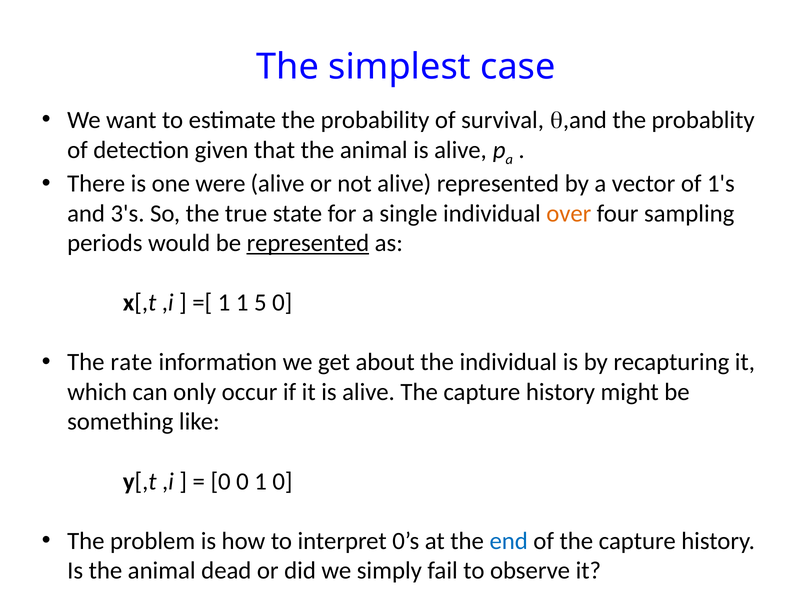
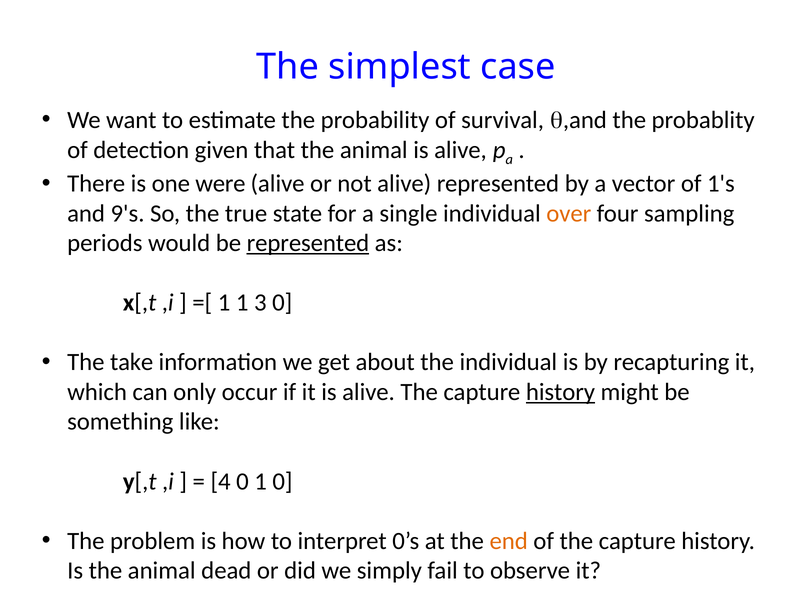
3's: 3's -> 9's (128, 213)
5: 5 -> 3 (260, 303)
rate: rate -> take (132, 362)
history underline: none -> present (561, 392)
0: 0 -> 4 (221, 481)
end colour: blue -> orange (509, 541)
